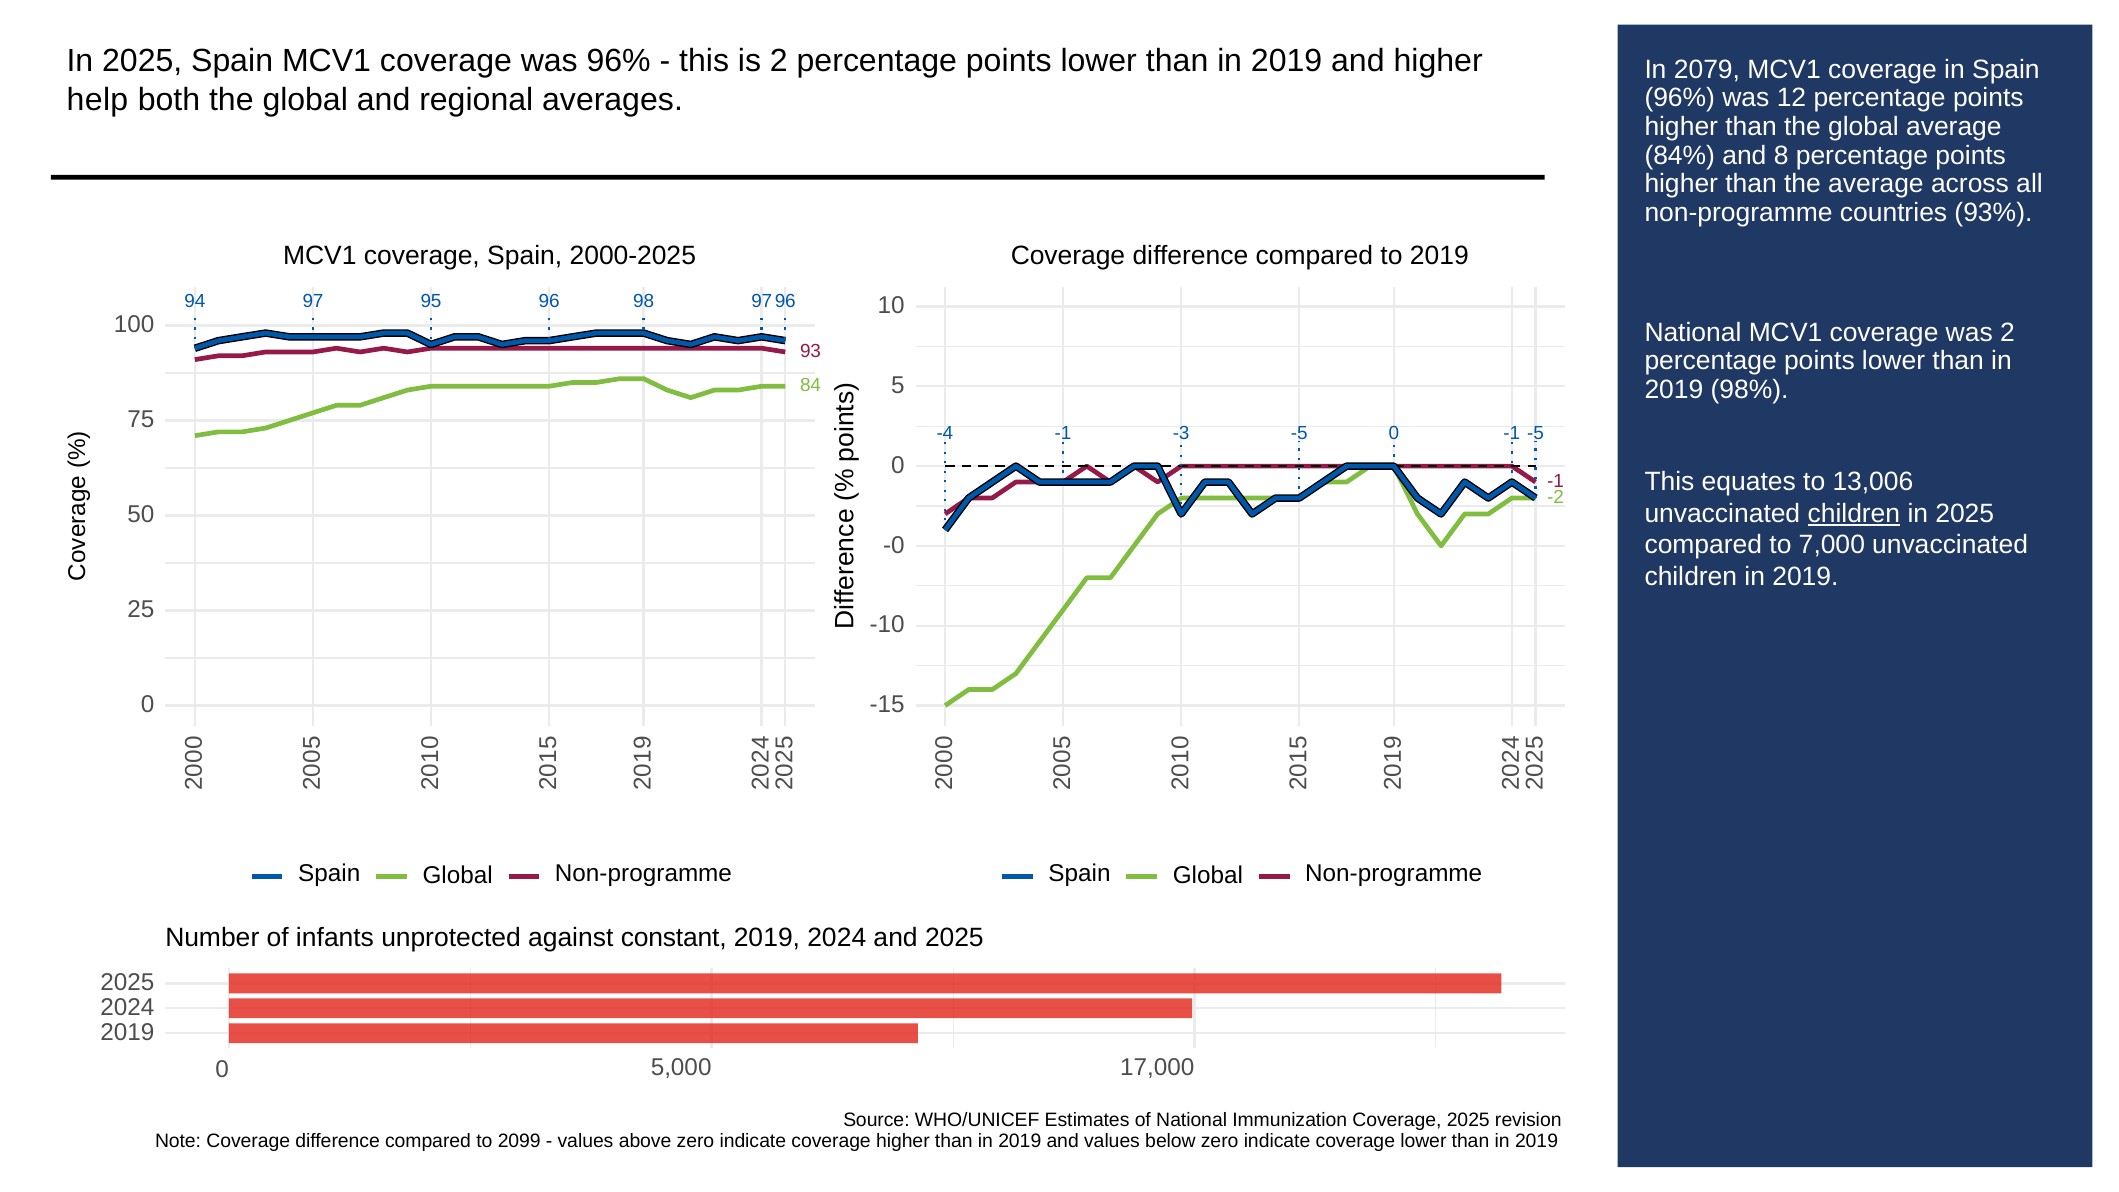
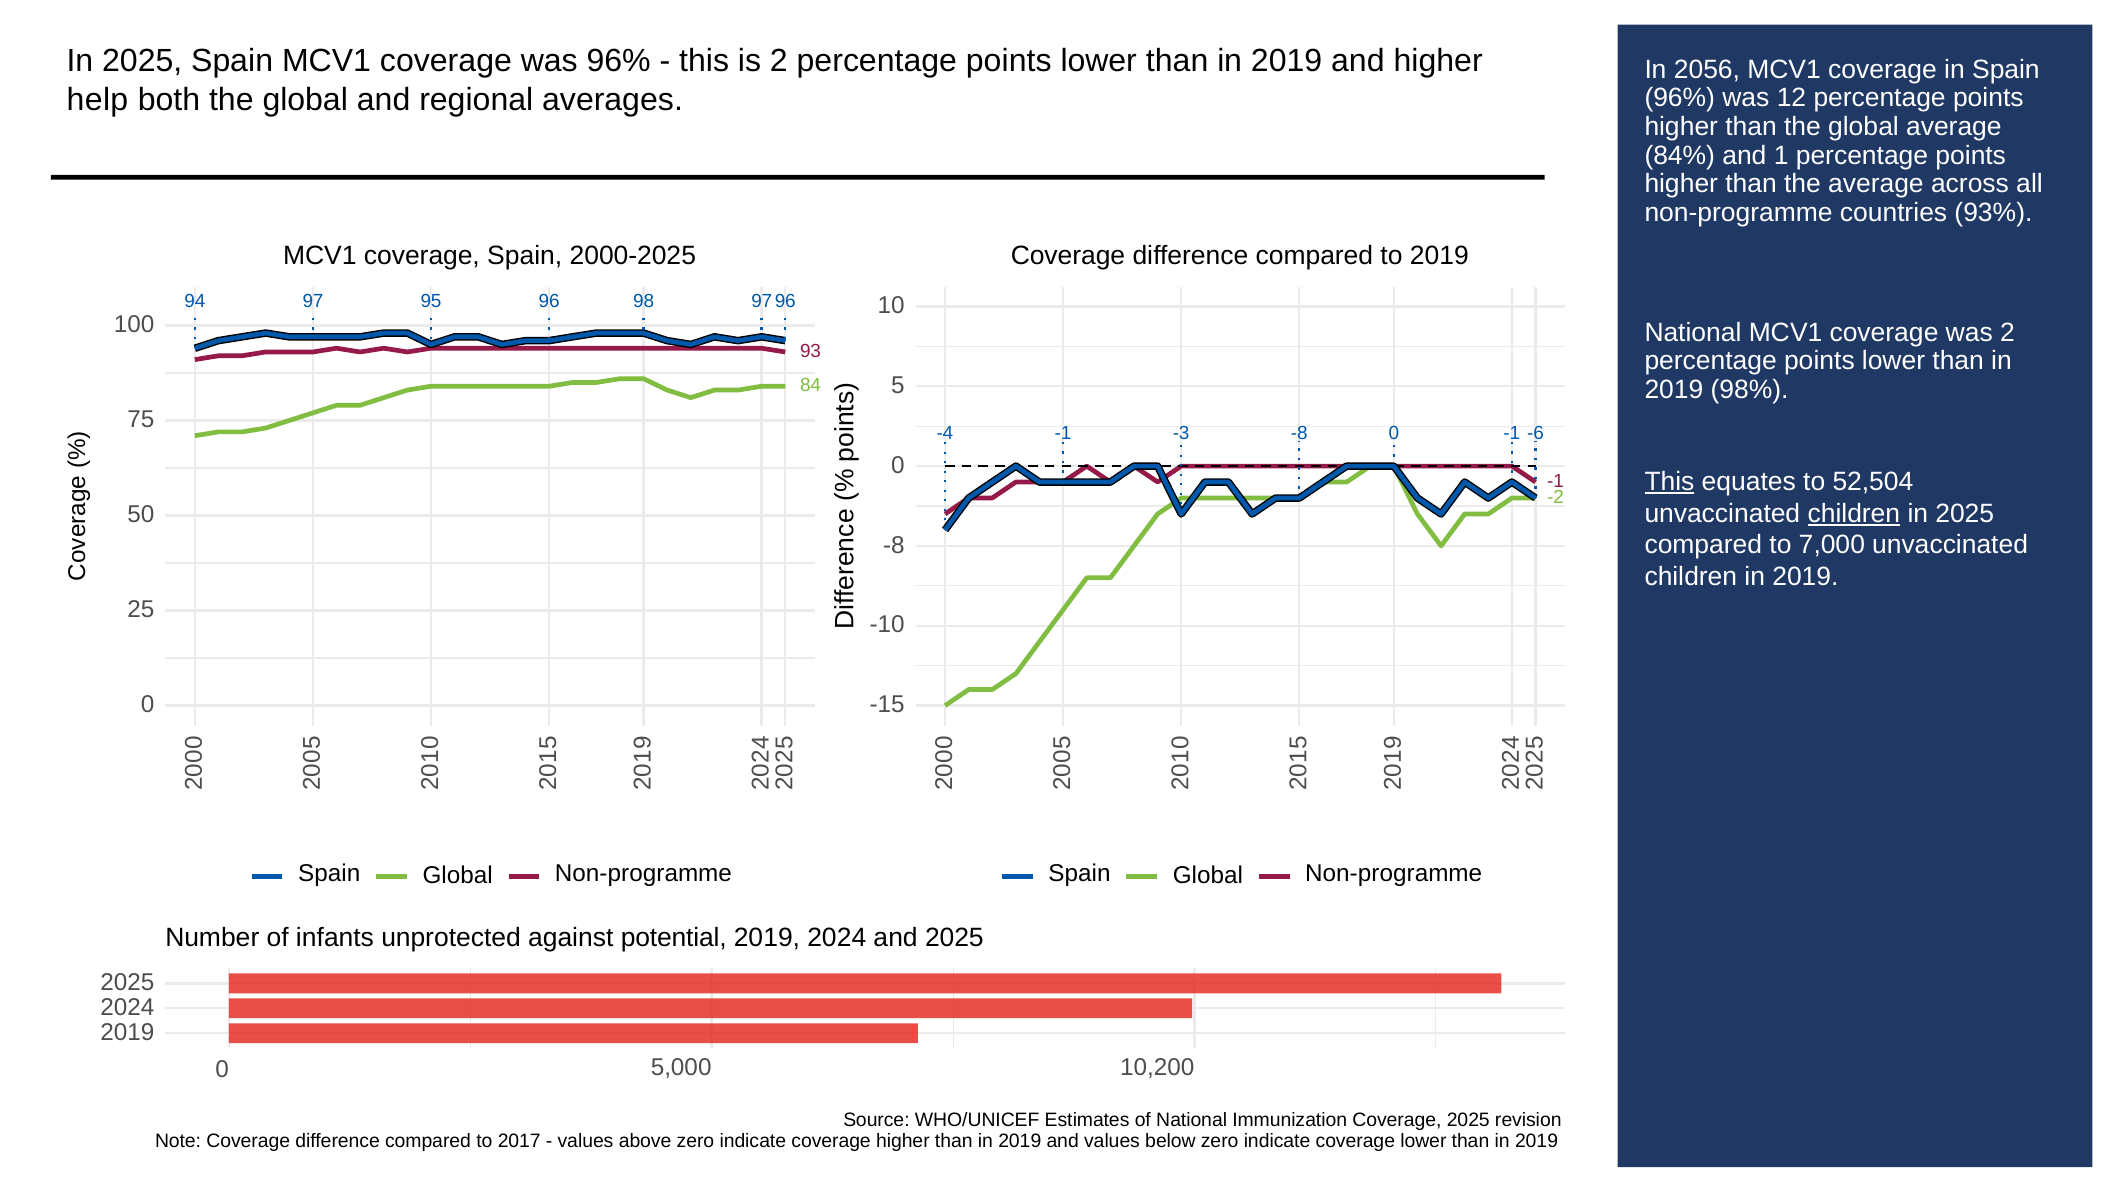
2079: 2079 -> 2056 (1707, 70)
and 8: 8 -> 1 (1781, 155)
-3 -5: -5 -> -8 (1299, 433)
-1 -5: -5 -> -6 (1535, 433)
This underline: none -> present (1670, 482)
13,006: 13,006 -> 52,504 (1873, 482)
-0: -0 -> -8 (894, 545)
constant: constant -> potential (674, 937)
17,000: 17,000 -> 10,200 (1157, 1068)
2099: 2099 -> 2017 (519, 1141)
